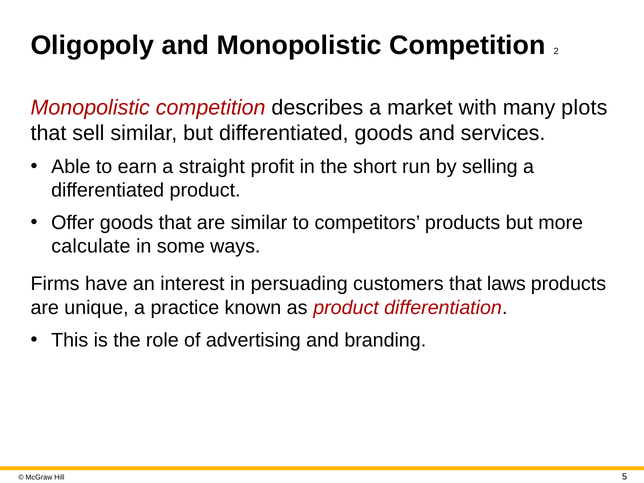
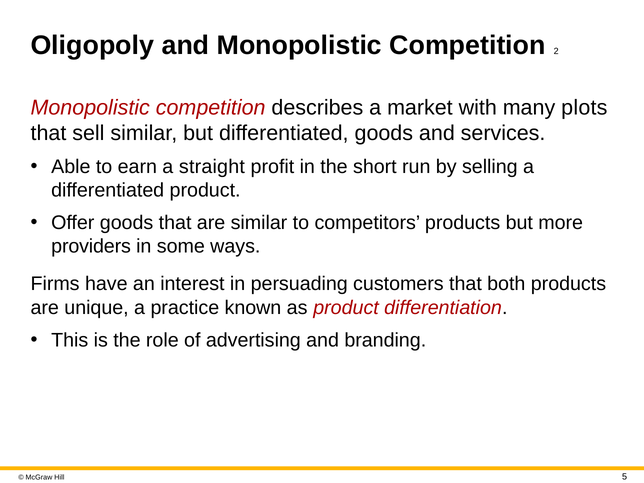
calculate: calculate -> providers (91, 246)
laws: laws -> both (506, 284)
